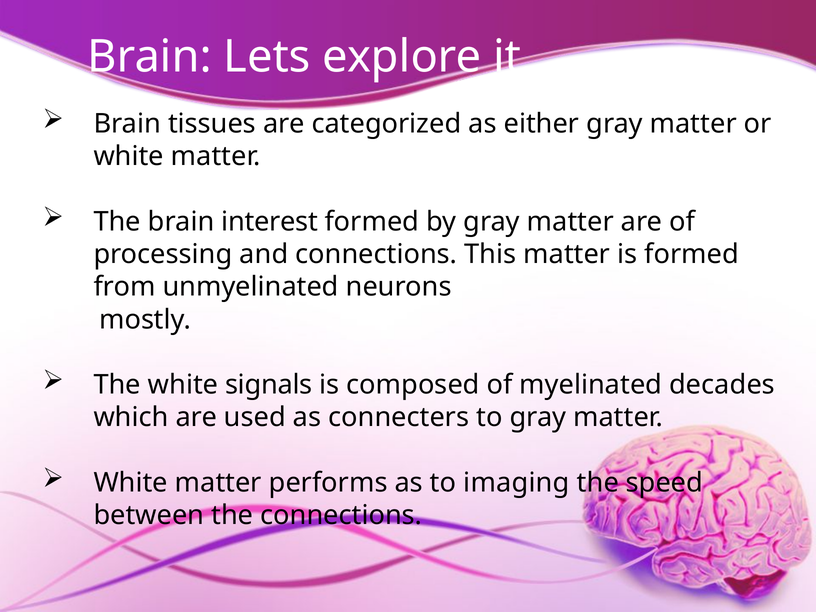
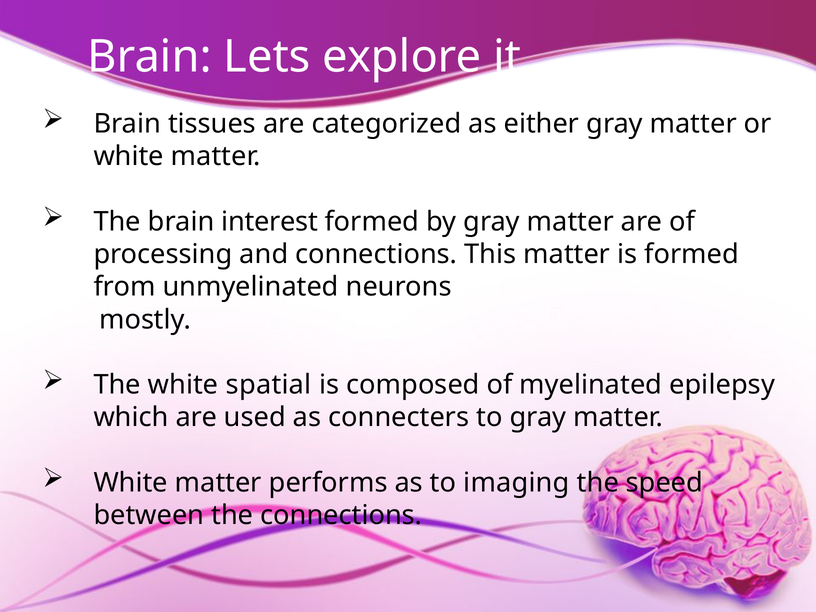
signals: signals -> spatial (269, 385)
decades: decades -> epilepsy (722, 385)
